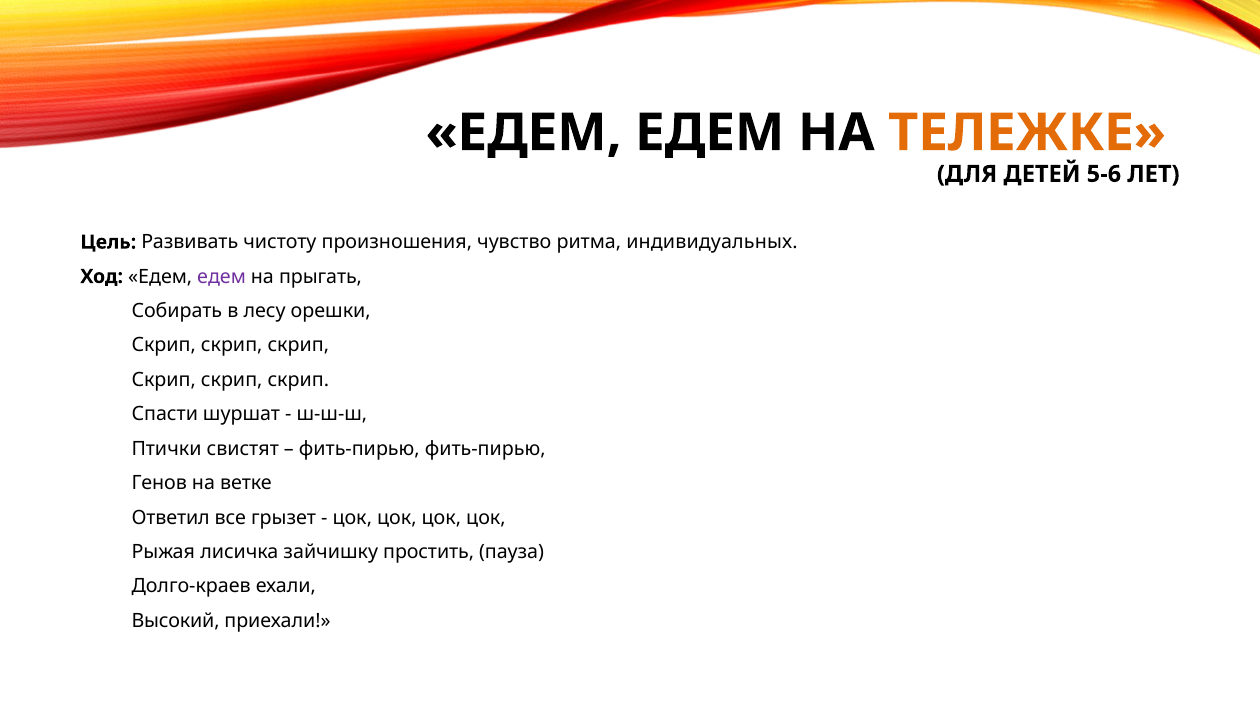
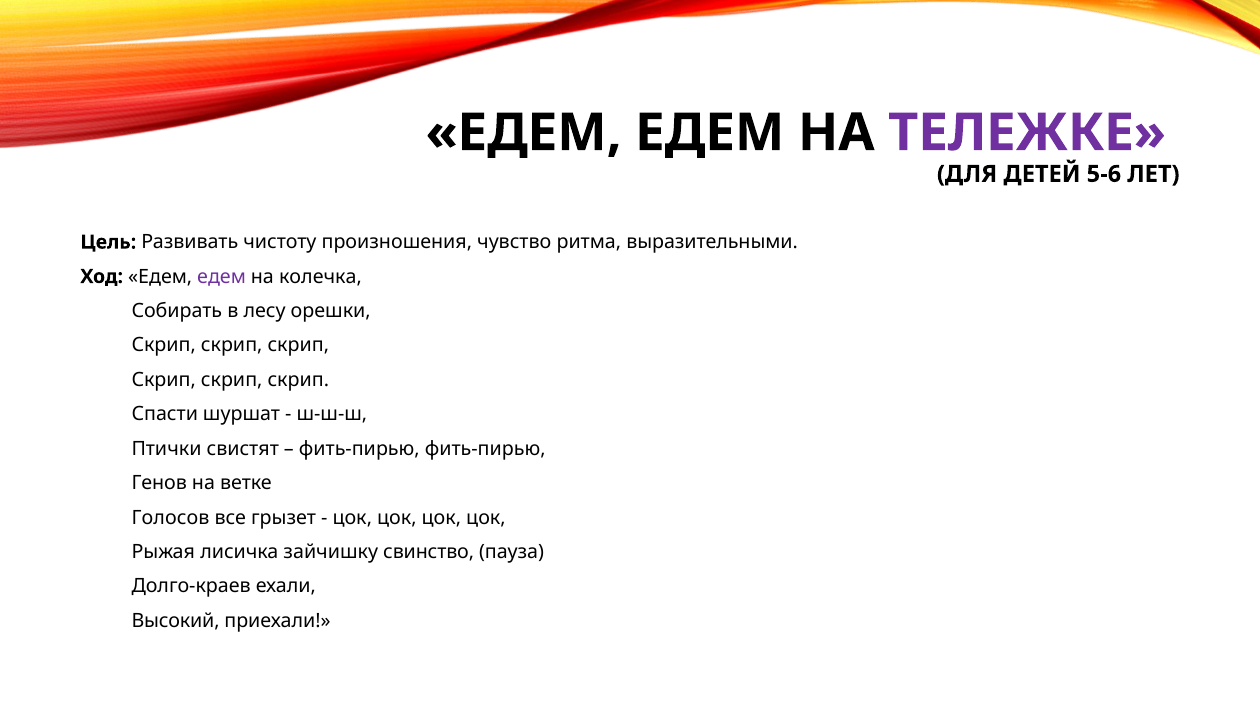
ТЕЛЕЖКЕ colour: orange -> purple (1027, 133)
индивидуальных: индивидуальных -> выразительными (712, 242)
прыгать: прыгать -> колечка (320, 276)
Ответил: Ответил -> Голосов (170, 517)
простить: простить -> свинство (429, 552)
